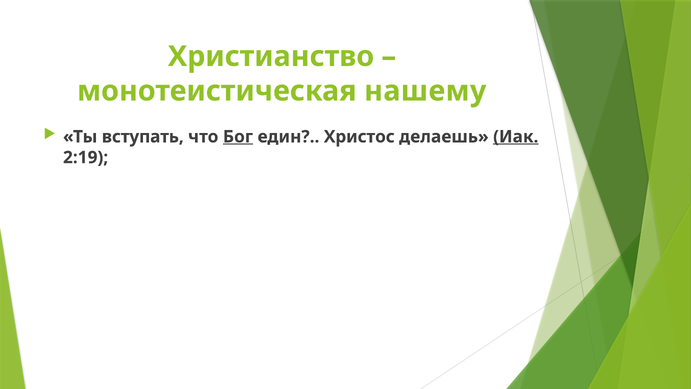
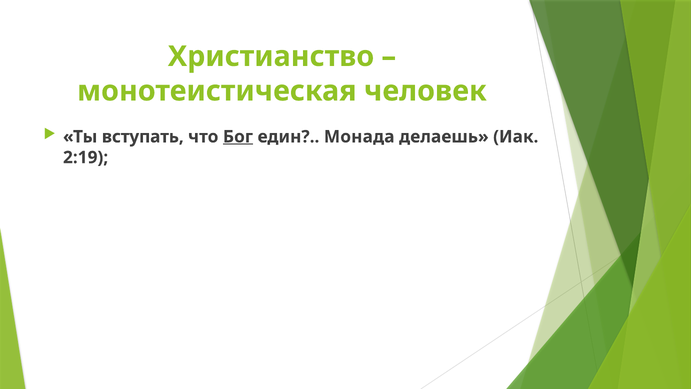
нашему: нашему -> человек (425, 91)
Христос: Христос -> Монада (359, 137)
Иак underline: present -> none (516, 137)
